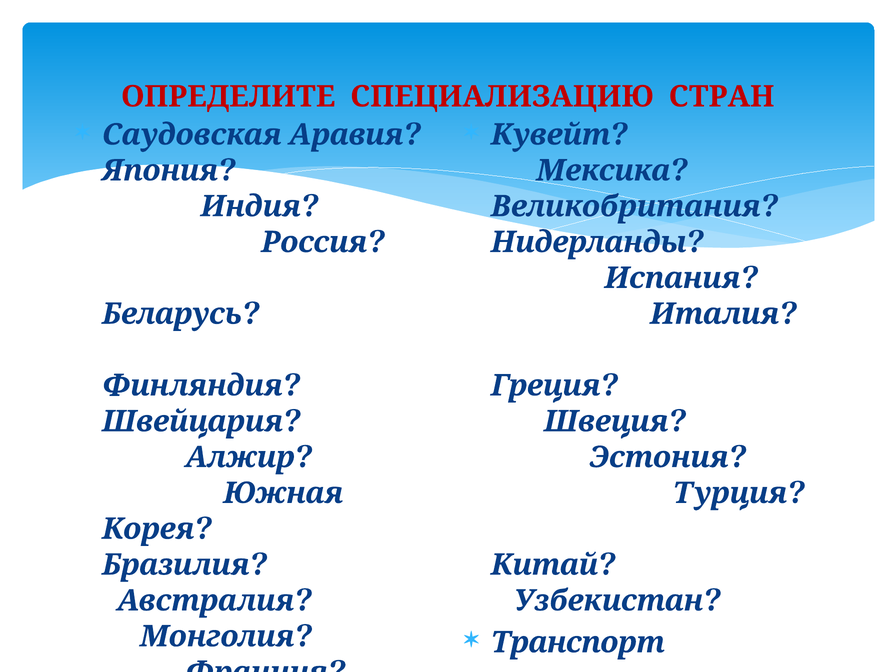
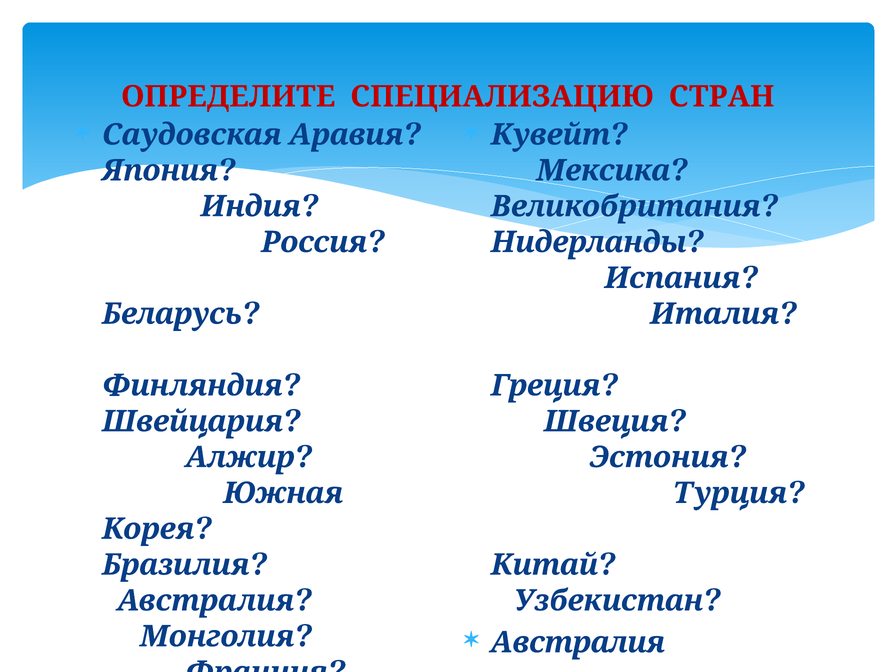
Транспорт: Транспорт -> Австралия (578, 642)
